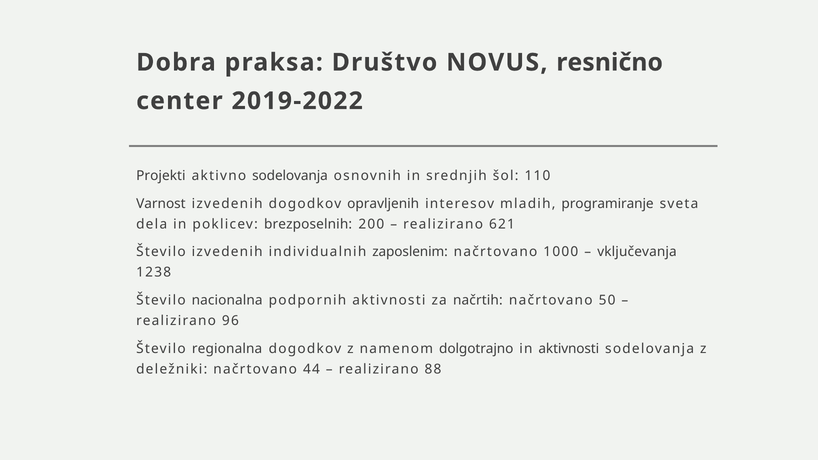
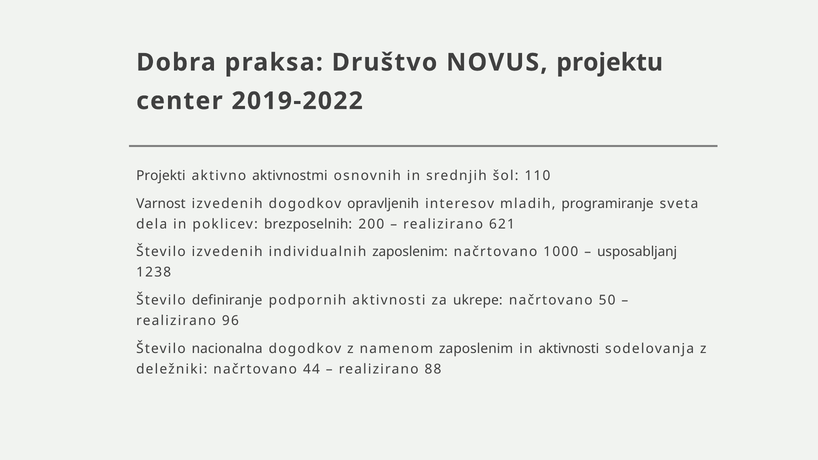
resnično: resnično -> projektu (610, 62)
aktivno sodelovanja: sodelovanja -> aktivnostmi (290, 176)
vključevanja: vključevanja -> usposabljanj (637, 252)
nacionalna: nacionalna -> definiranje (227, 300)
načrtih: načrtih -> ukrepe (478, 300)
regionalna: regionalna -> nacionalna (227, 349)
namenom dolgotrajno: dolgotrajno -> zaposlenim (476, 349)
